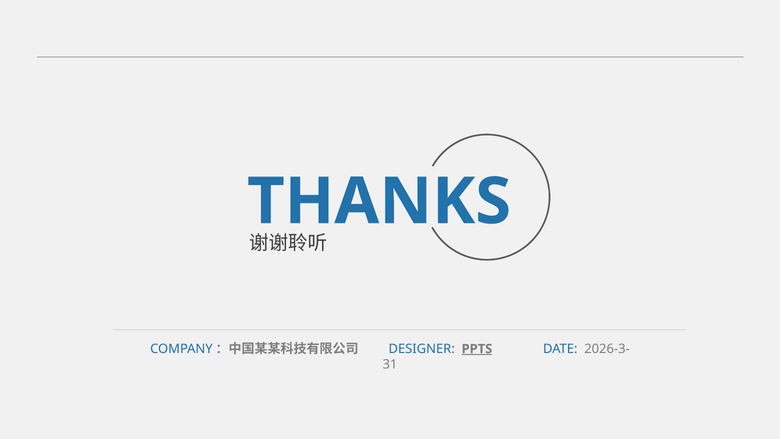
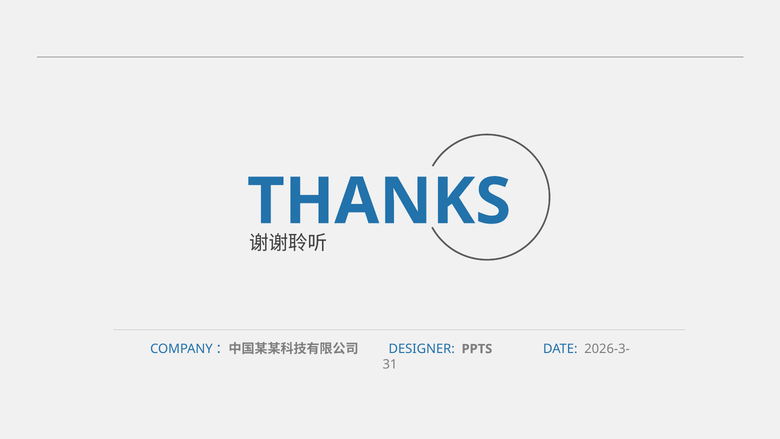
PPTS underline: present -> none (477, 349)
